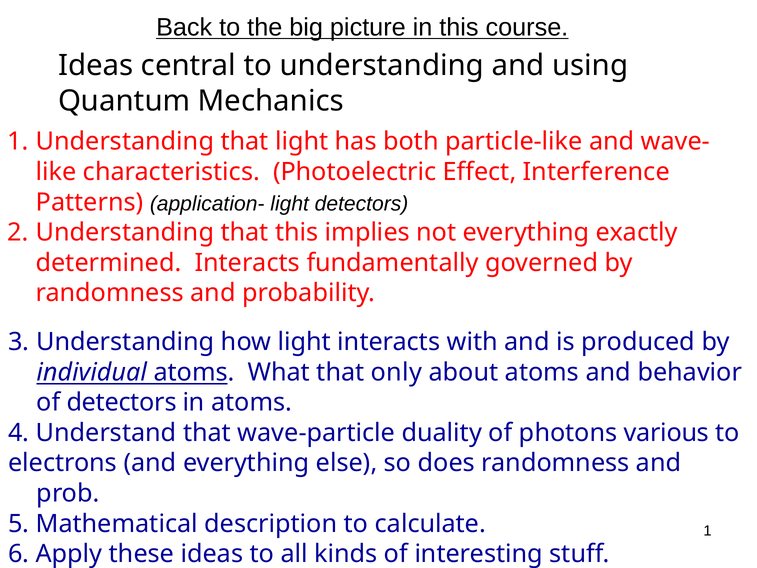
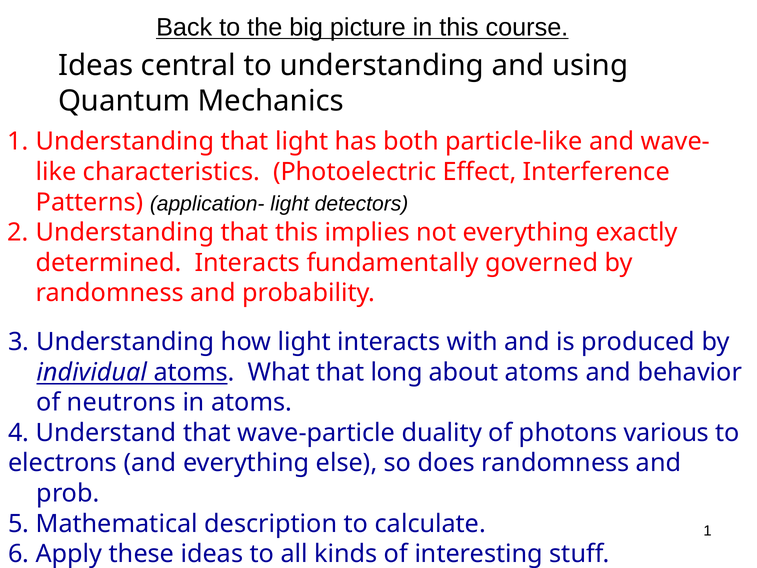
only: only -> long (397, 372)
of detectors: detectors -> neutrons (121, 402)
